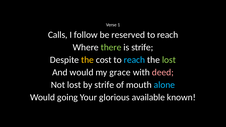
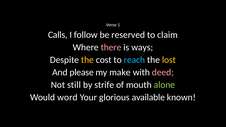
reach: reach -> claim (168, 35)
there colour: light green -> pink (111, 47)
is strife: strife -> ways (142, 47)
lost colour: light green -> yellow (169, 60)
And would: would -> please (82, 72)
grace: grace -> make (120, 72)
Not lost: lost -> still (74, 85)
alone colour: light blue -> light green (164, 85)
going: going -> word (67, 97)
